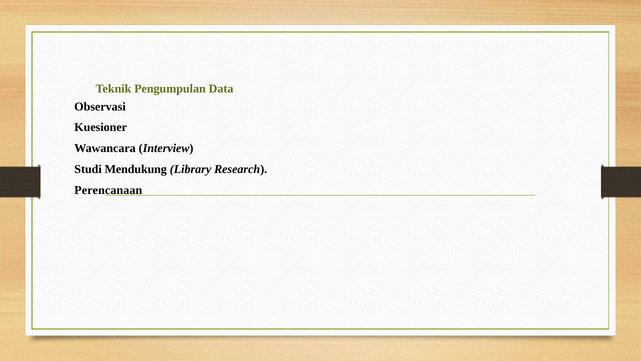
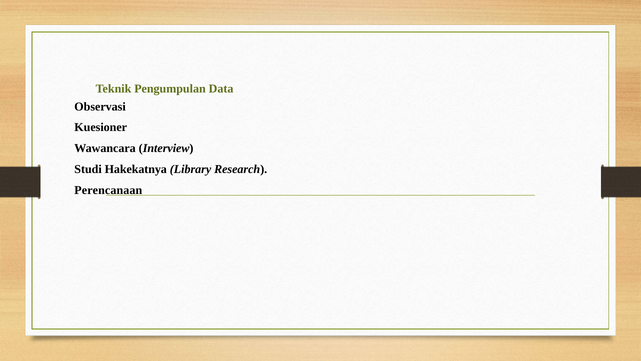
Mendukung: Mendukung -> Hakekatnya (136, 169)
